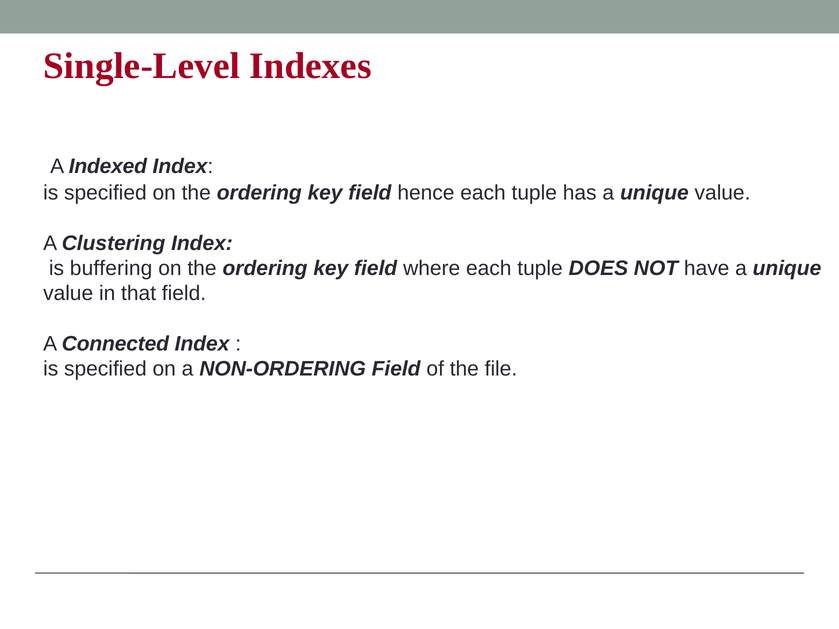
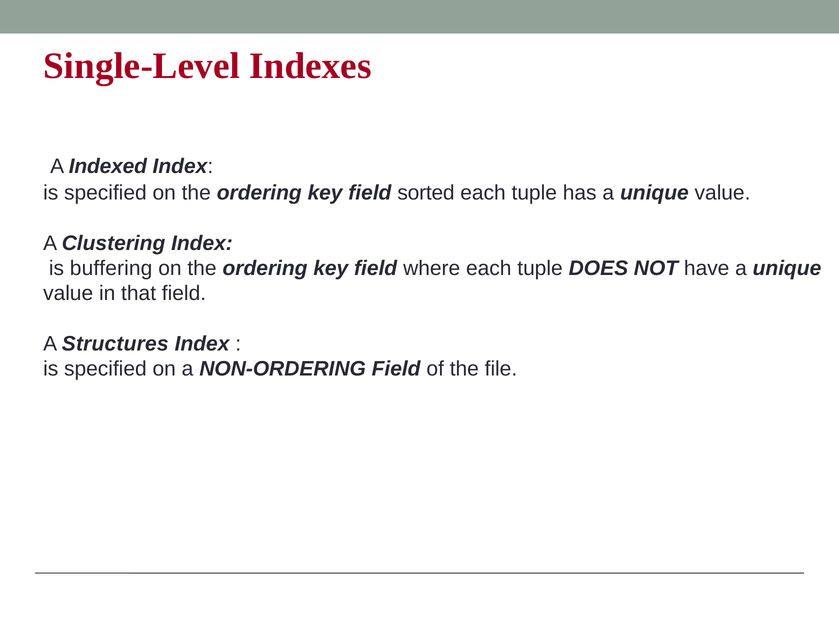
hence: hence -> sorted (426, 193)
Connected: Connected -> Structures (115, 344)
